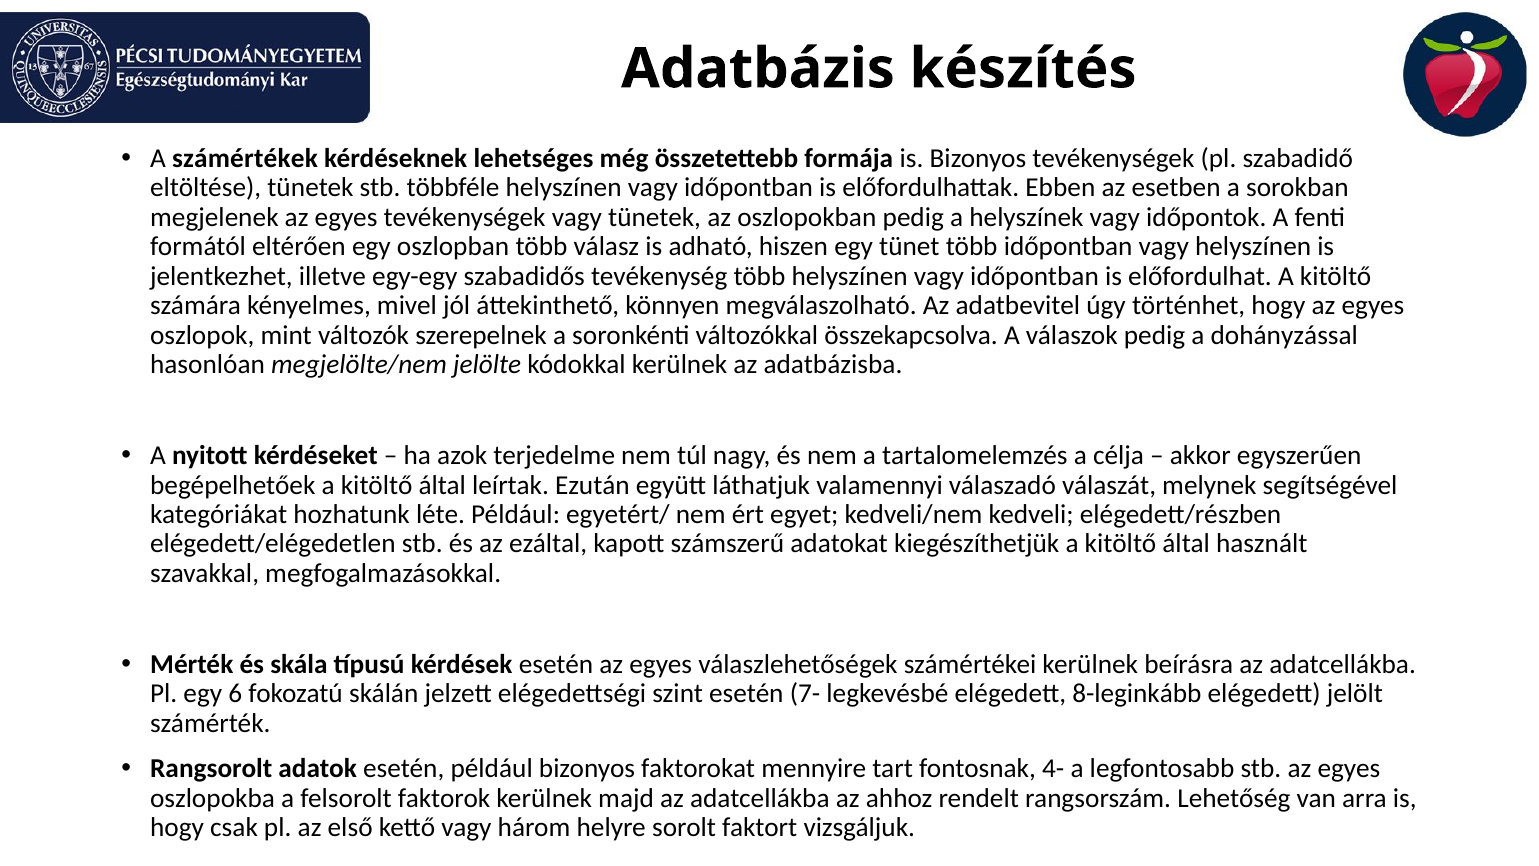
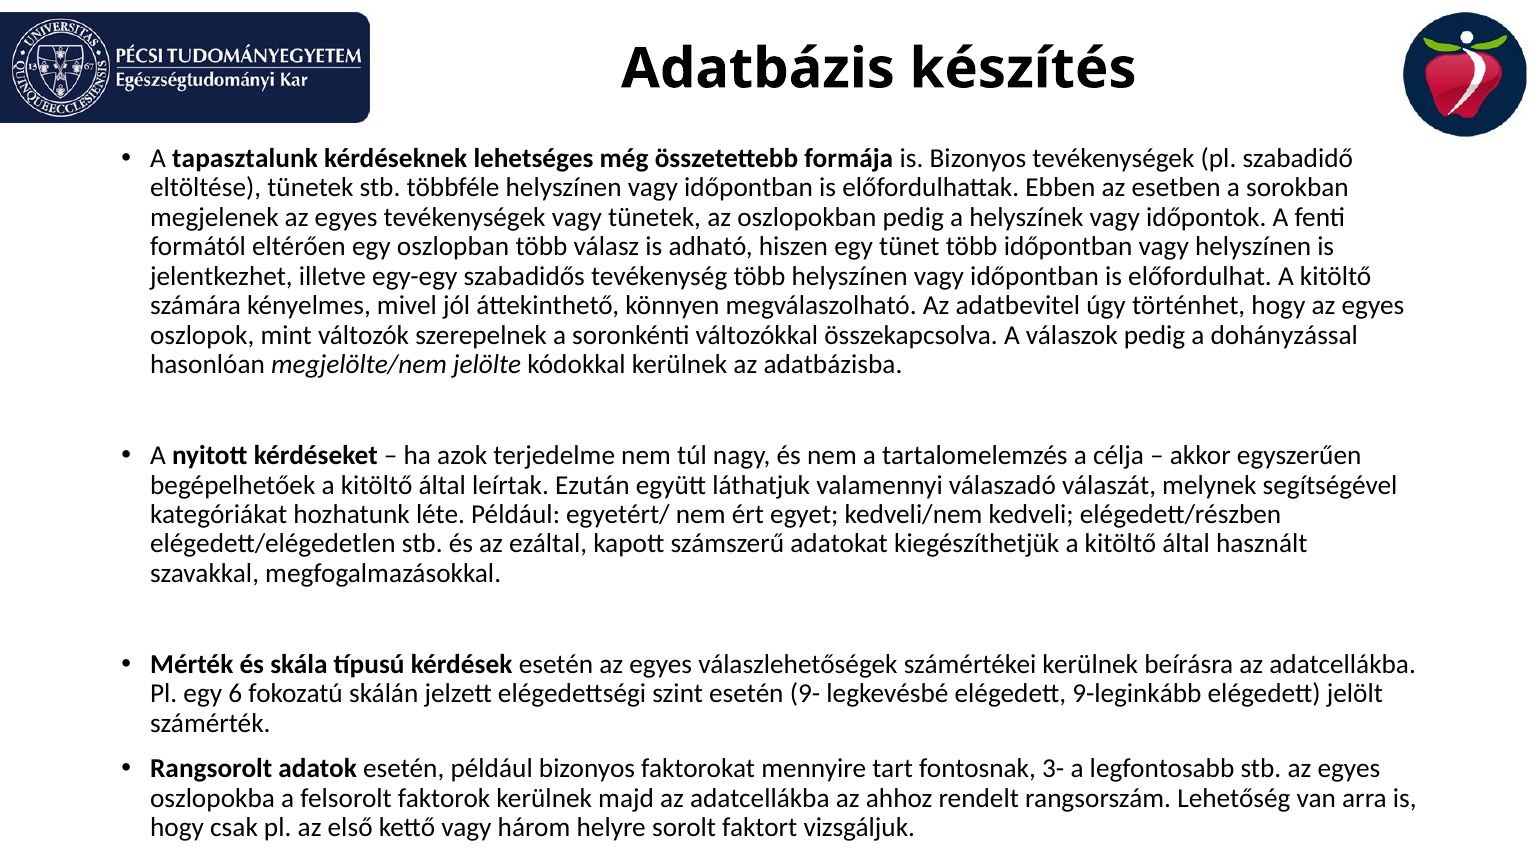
számértékek: számértékek -> tapasztalunk (245, 158)
7-: 7- -> 9- (805, 694)
8-leginkább: 8-leginkább -> 9-leginkább (1137, 694)
4-: 4- -> 3- (1053, 769)
